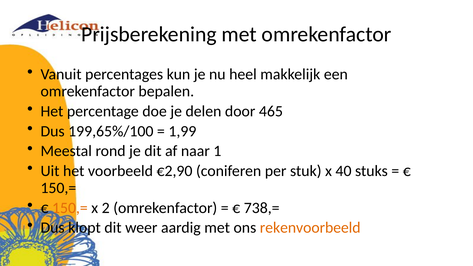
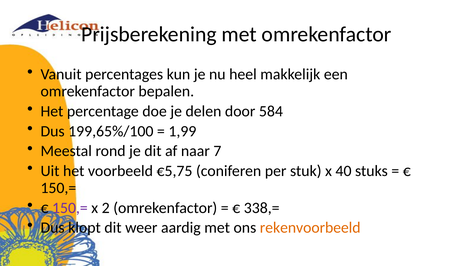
465: 465 -> 584 (271, 111)
1: 1 -> 7 (217, 151)
€2,90: €2,90 -> €5,75 (175, 171)
150,= colour: orange -> purple (70, 208)
738,=: 738,= -> 338,= (262, 208)
